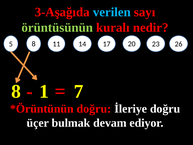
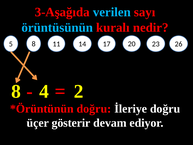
örüntüsünün colour: light green -> light blue (57, 27)
1: 1 -> 4 (44, 91)
7: 7 -> 2 (79, 91)
bulmak: bulmak -> gösterir (71, 123)
